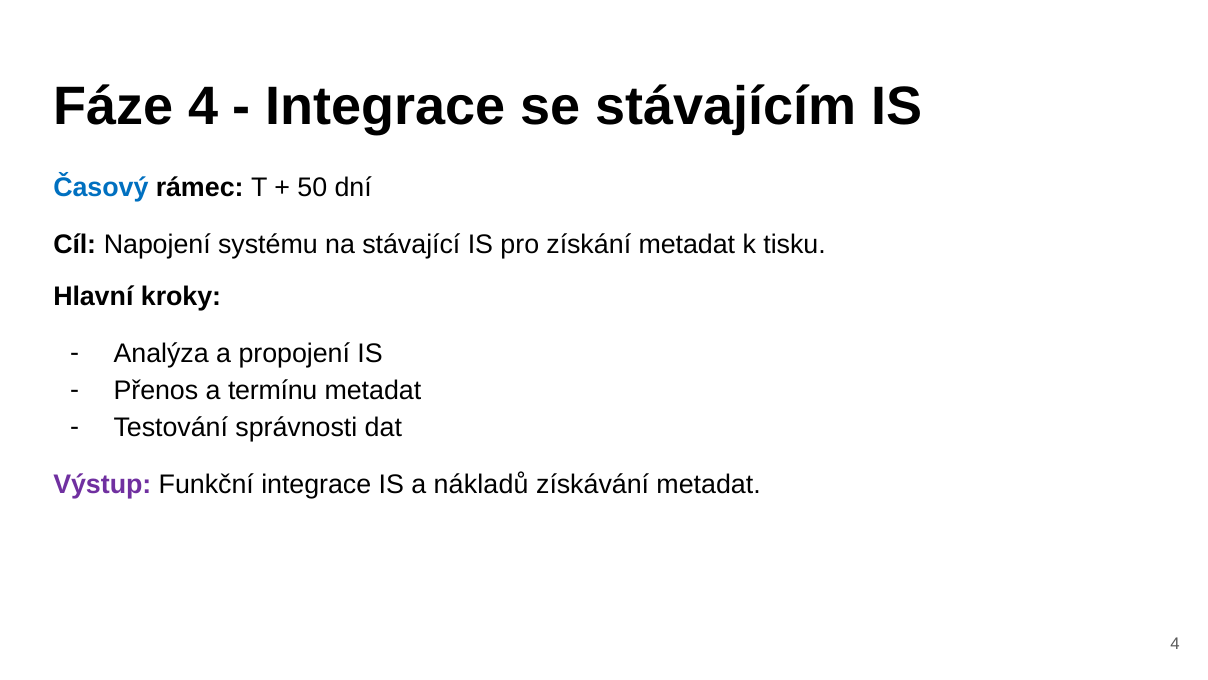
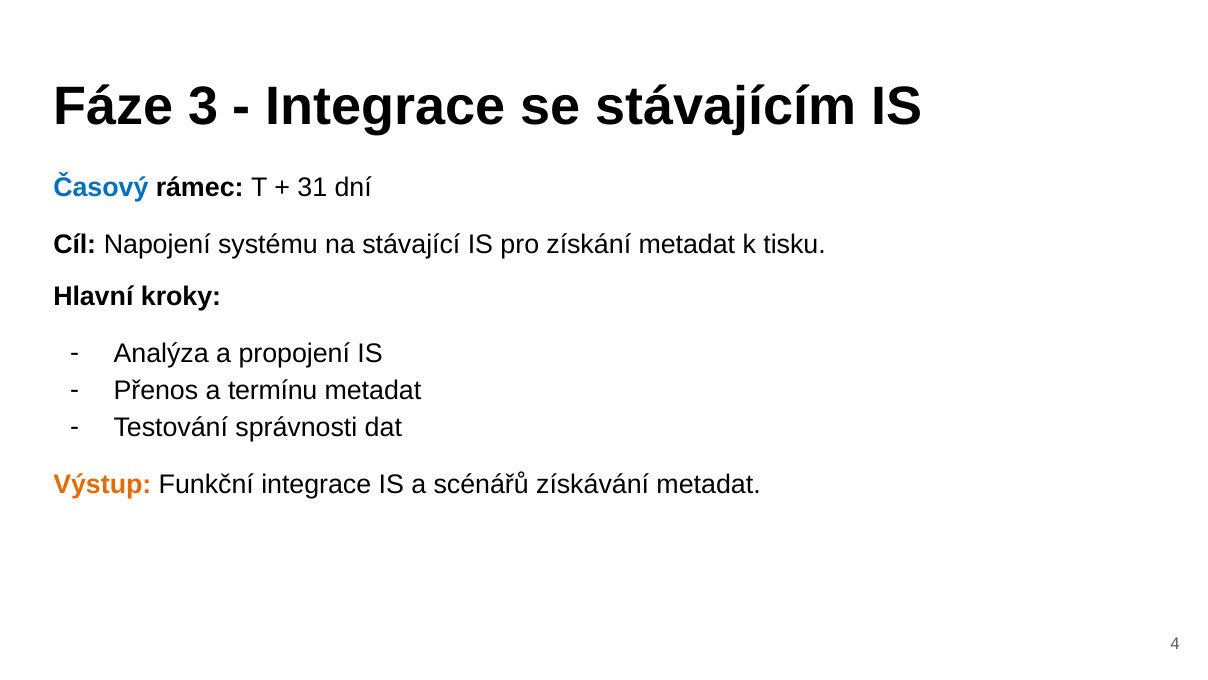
Fáze 4: 4 -> 3 (203, 107)
50: 50 -> 31 (312, 187)
Výstup colour: purple -> orange (102, 485)
nákladů: nákladů -> scénářů (481, 485)
